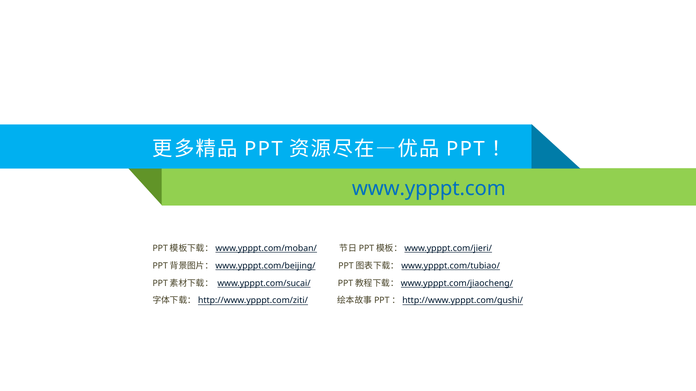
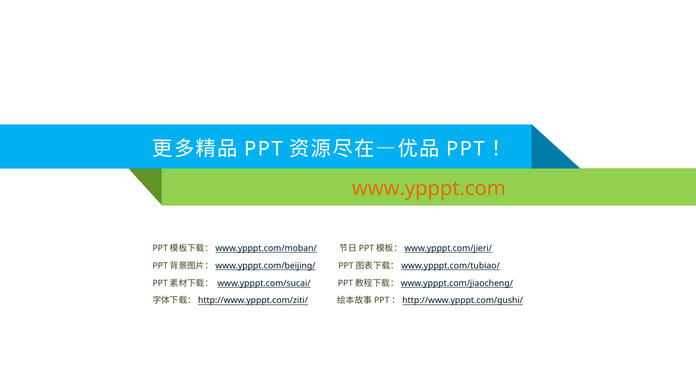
www.ypppt.com colour: blue -> orange (429, 189)
